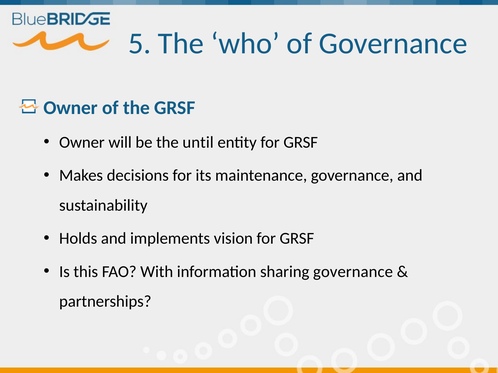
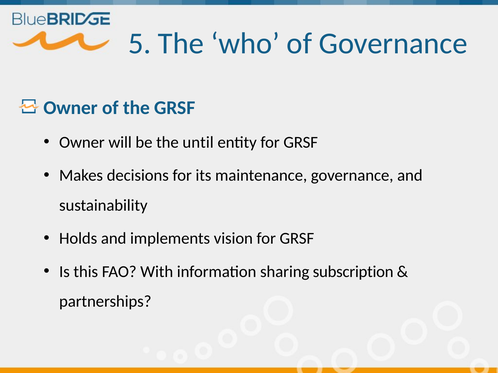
sharing governance: governance -> subscription (353, 272)
